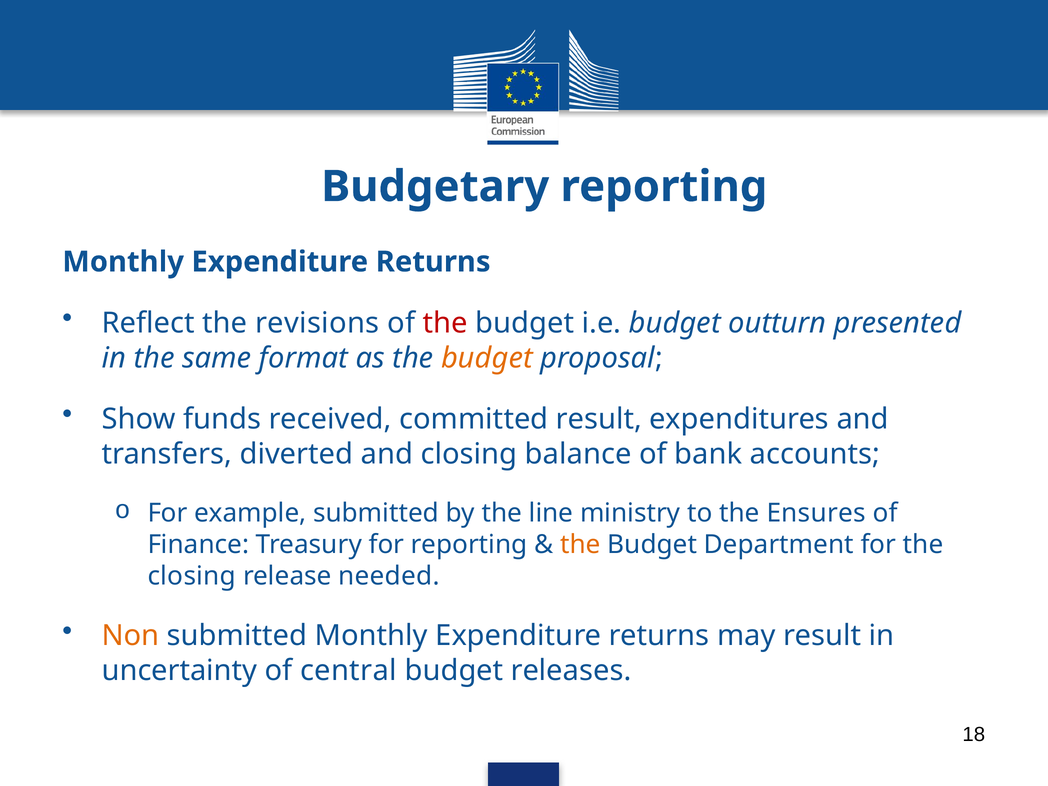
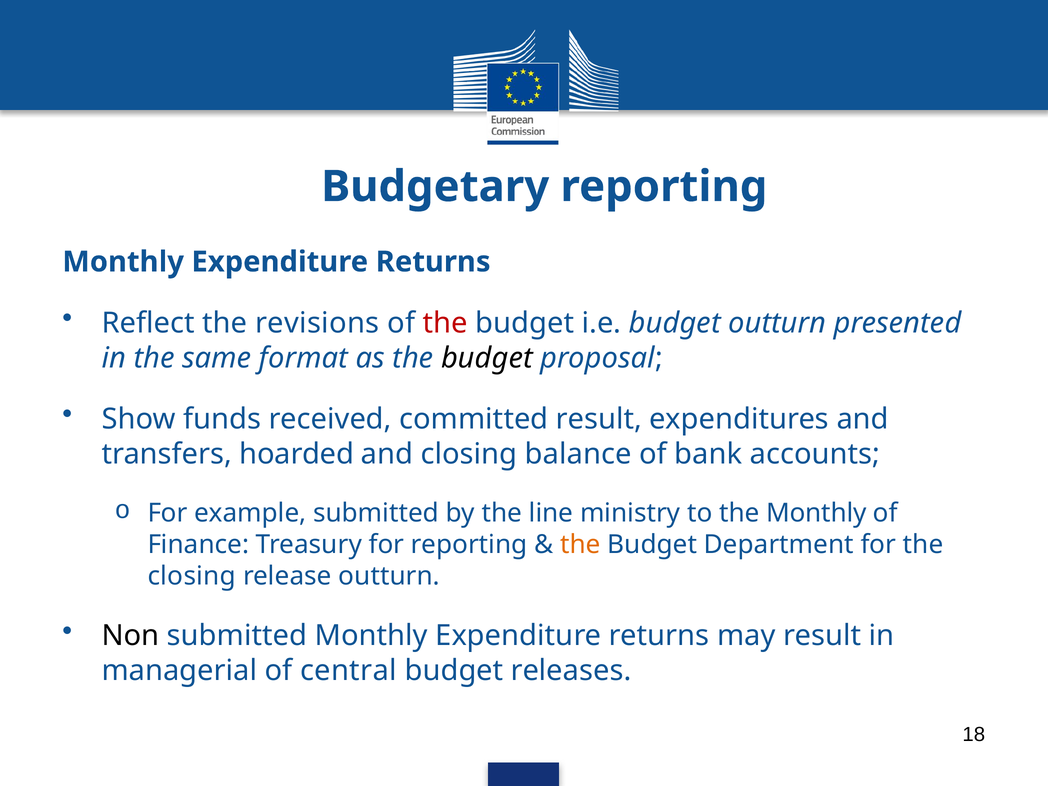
budget colour: orange -> black (487, 358)
diverted: diverted -> hoarded (297, 454)
the Ensures: Ensures -> Monthly (816, 513)
release needed: needed -> outturn (389, 576)
Non colour: orange -> black (131, 636)
uncertainty: uncertainty -> managerial (179, 671)
